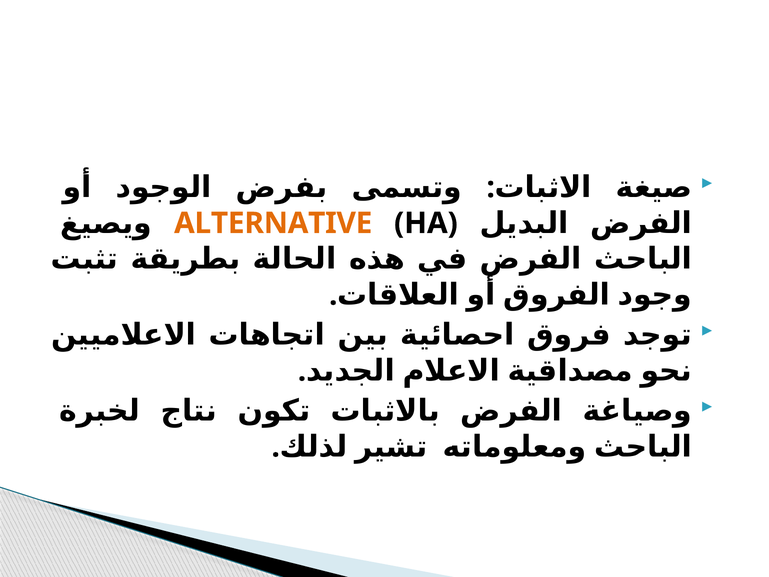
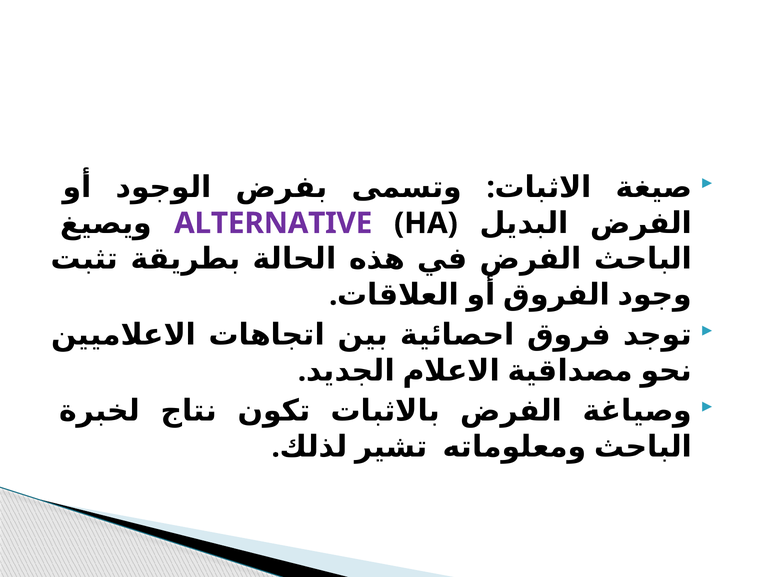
ALTERNATIVE colour: orange -> purple (273, 223)
